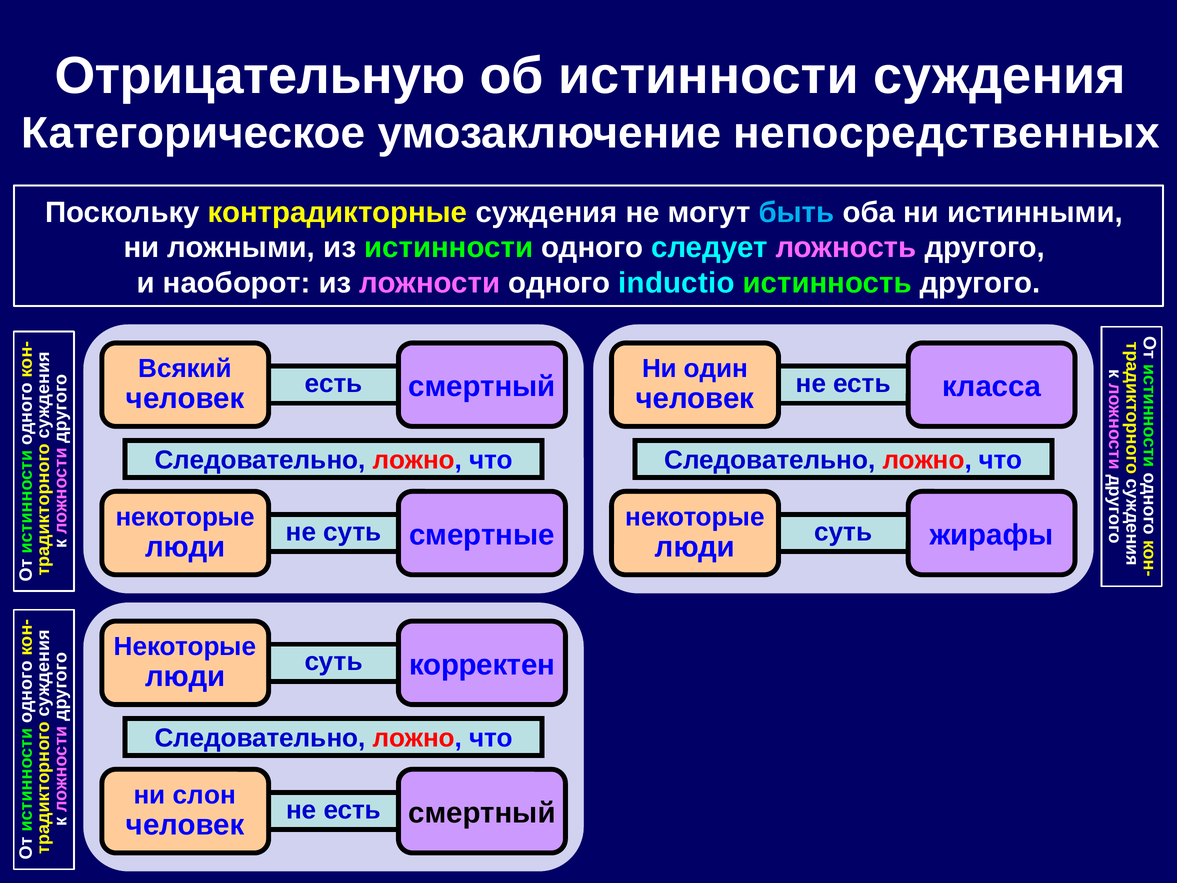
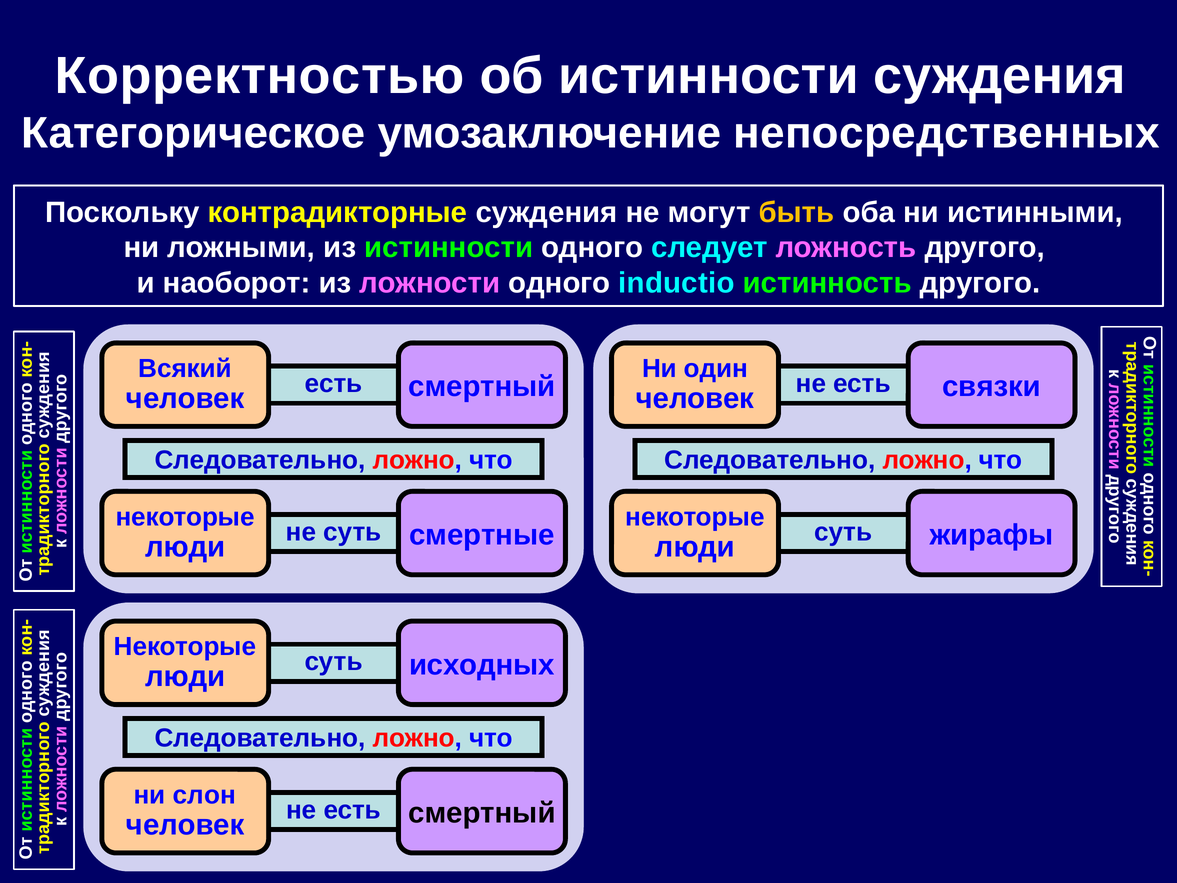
Отрицательную: Отрицательную -> Корректностью (260, 76)
быть colour: light blue -> yellow (797, 212)
класса: класса -> связки (992, 387)
корректен: корректен -> исходных (482, 665)
